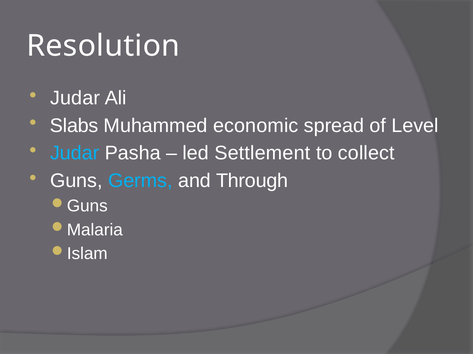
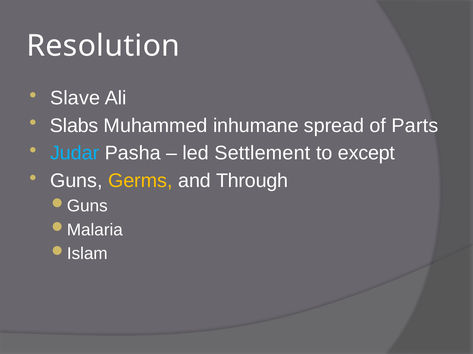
Judar: Judar -> Slave (75, 98)
economic: economic -> inhumane (256, 126)
Level: Level -> Parts (415, 126)
collect: collect -> except (367, 153)
Germs colour: light blue -> yellow (140, 181)
